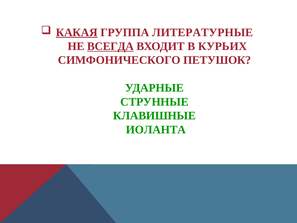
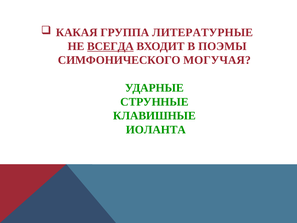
КАКАЯ underline: present -> none (77, 32)
КУРЬИХ: КУРЬИХ -> ПОЭМЫ (222, 46)
ПЕТУШОК: ПЕТУШОК -> МОГУЧАЯ (217, 60)
